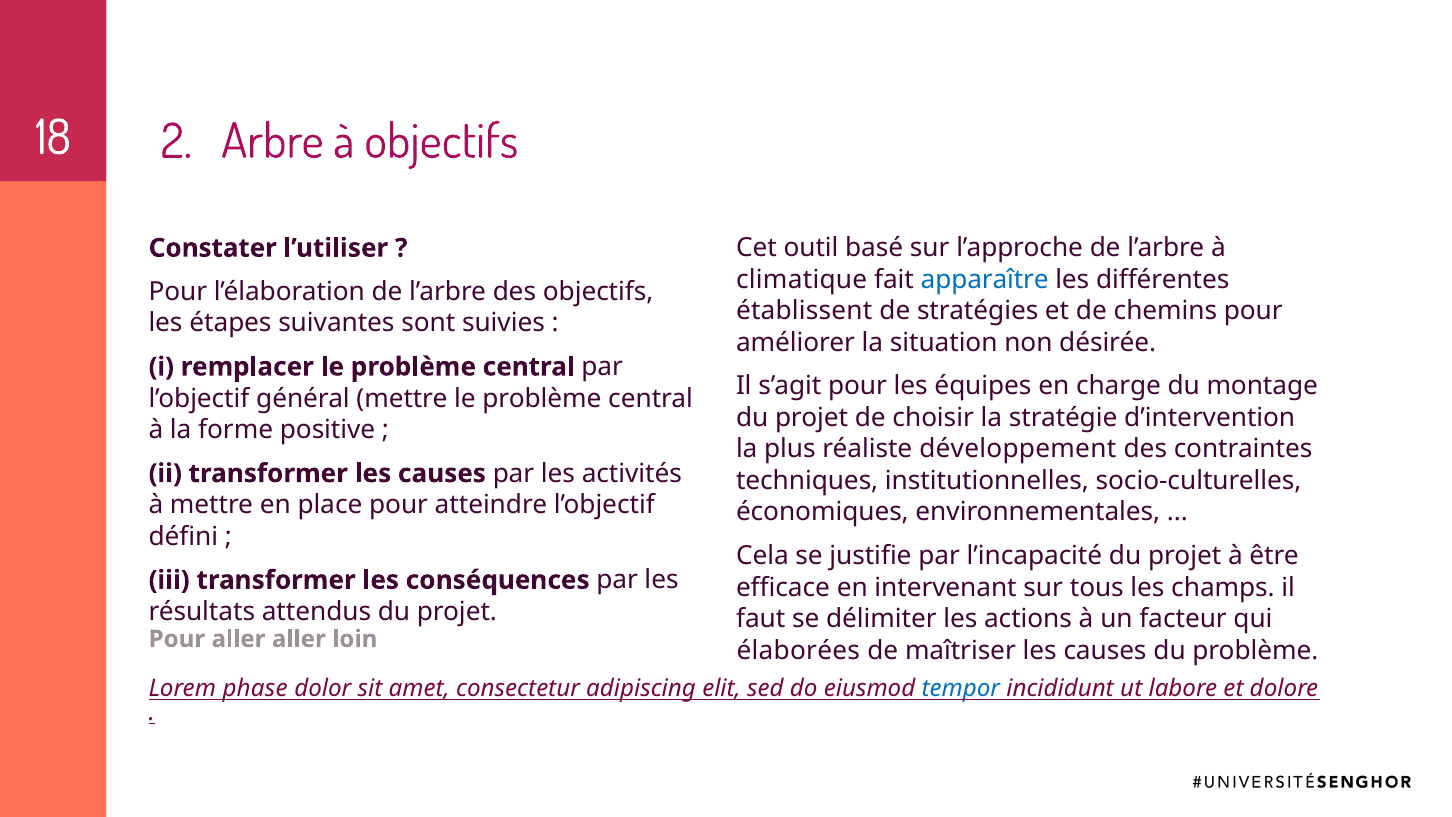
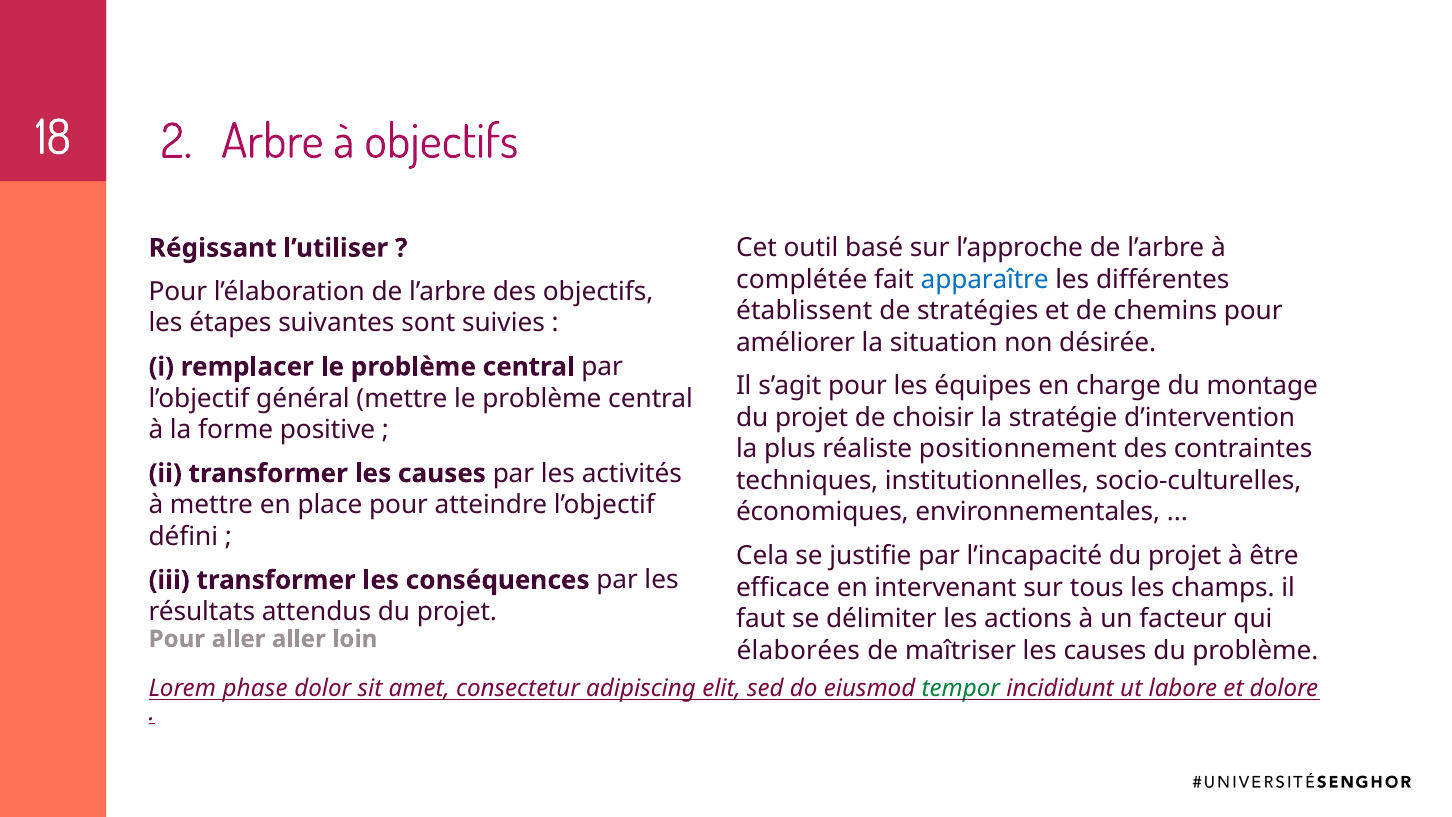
Constater: Constater -> Régissant (213, 248)
climatique: climatique -> complétée (802, 280)
développement: développement -> positionnement (1018, 449)
tempor colour: blue -> green (961, 688)
